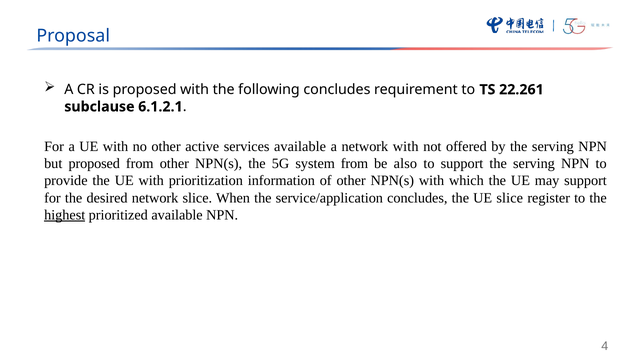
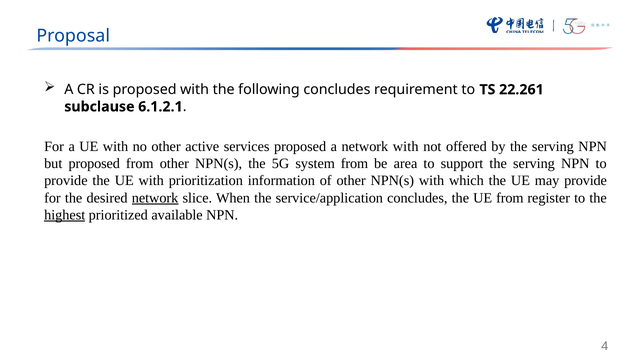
services available: available -> proposed (300, 147)
also: also -> area (406, 164)
may support: support -> provide (586, 181)
network underline: none -> present (155, 198)
UE slice: slice -> from (510, 198)
